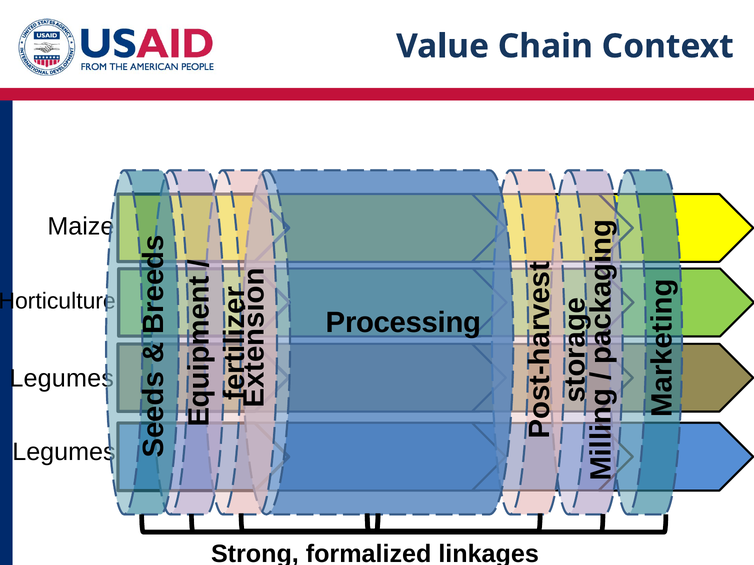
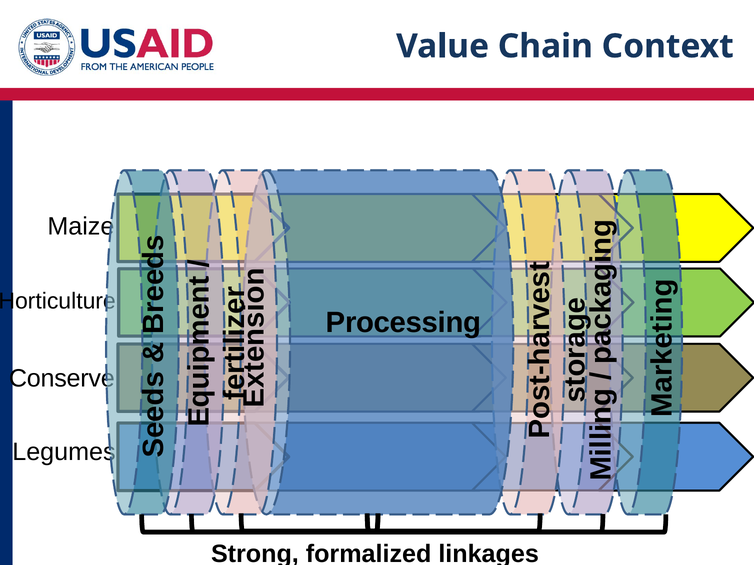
Legumes: Legumes -> Conserve (62, 379)
